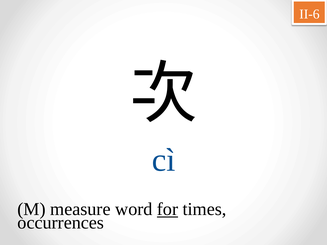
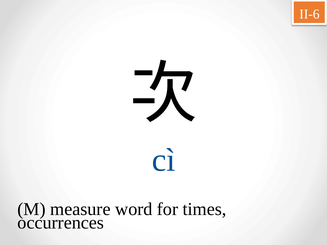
for underline: present -> none (168, 209)
